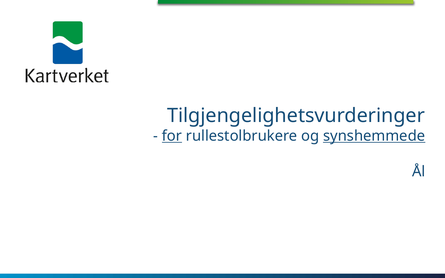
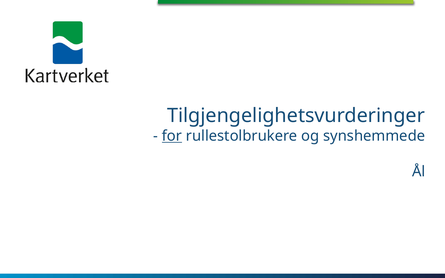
synshemmede underline: present -> none (374, 136)
